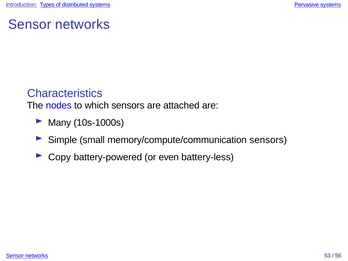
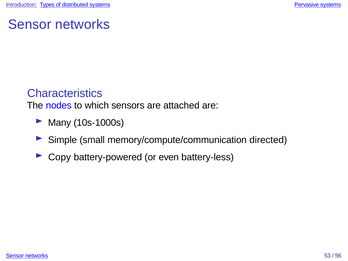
memory/compute/communication sensors: sensors -> directed (268, 140)
